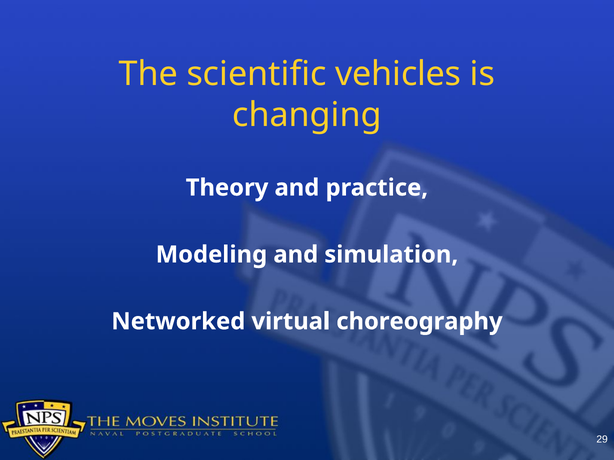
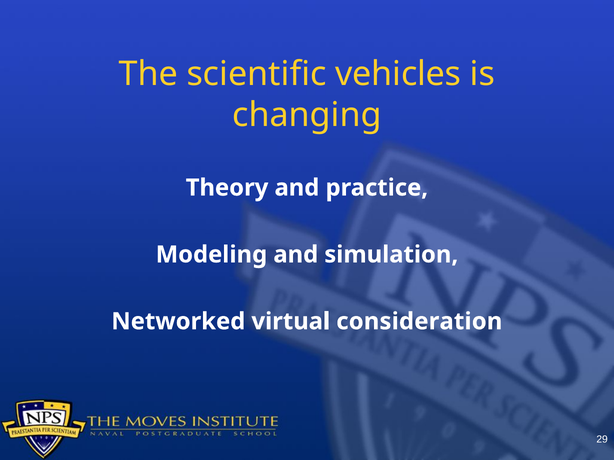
choreography: choreography -> consideration (419, 322)
